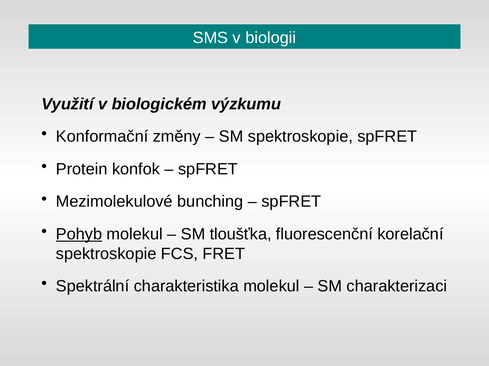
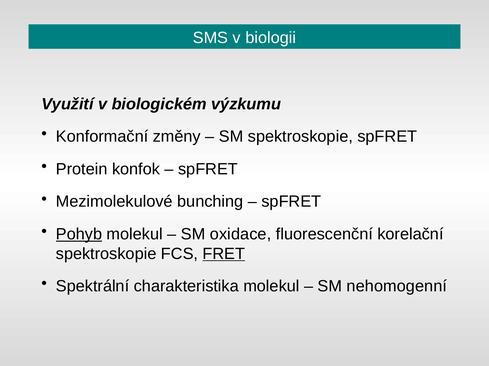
tloušťka: tloušťka -> oxidace (241, 235)
FRET underline: none -> present (224, 254)
charakterizaci: charakterizaci -> nehomogenní (397, 287)
